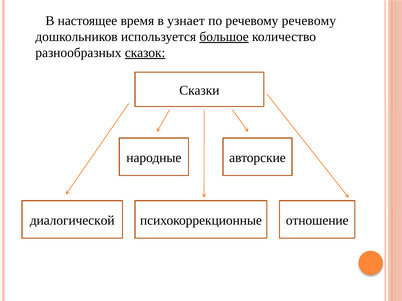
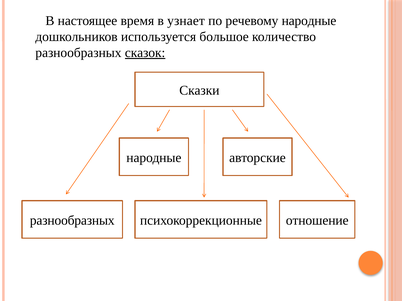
речевому речевому: речевому -> народные (309, 21)
большое underline: present -> none (224, 37)
диалогической: диалогической -> разнообразных (72, 221)
